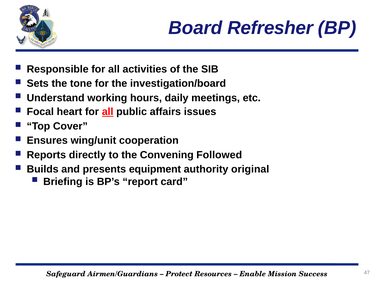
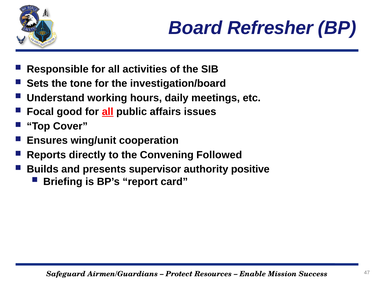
heart: heart -> good (69, 112)
equipment: equipment -> supervisor (155, 169)
original: original -> positive (250, 169)
